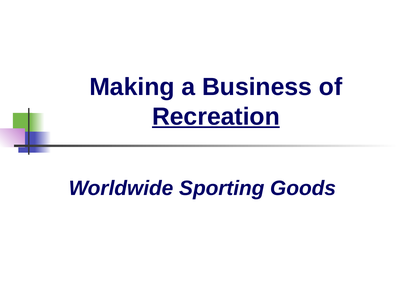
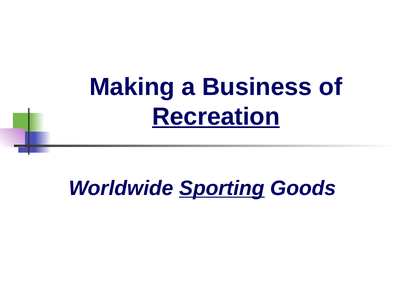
Sporting underline: none -> present (222, 188)
